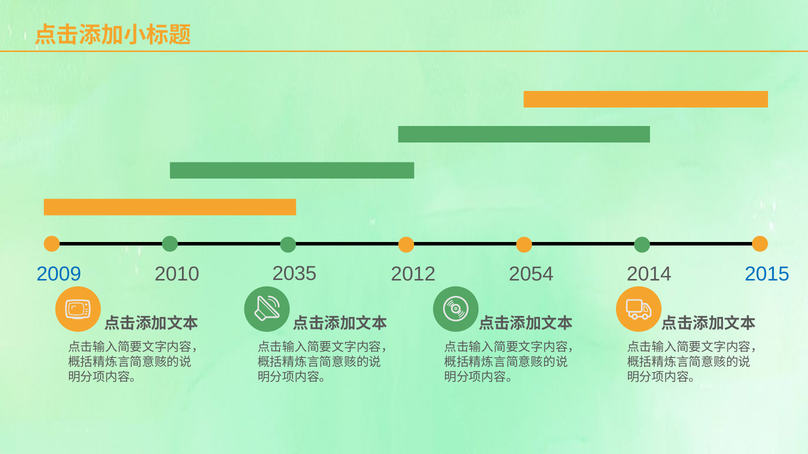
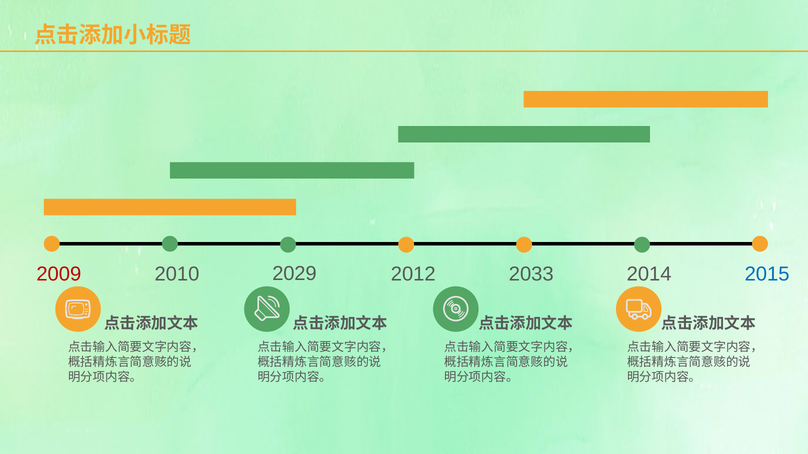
2035: 2035 -> 2029 (294, 274)
2009 colour: blue -> red (59, 274)
2054: 2054 -> 2033 (531, 275)
